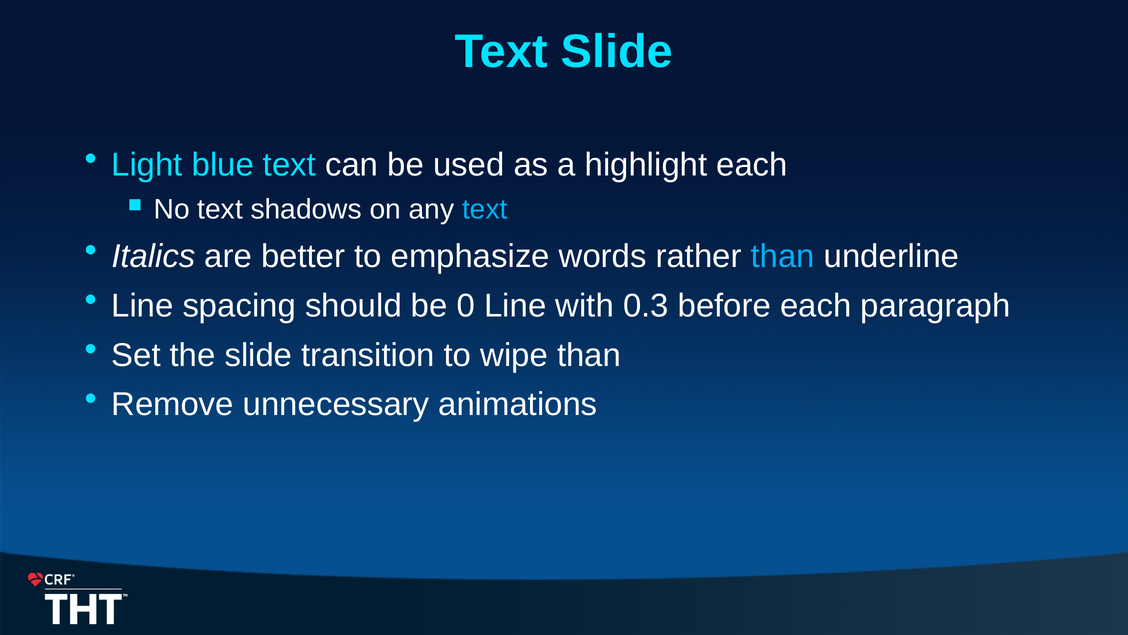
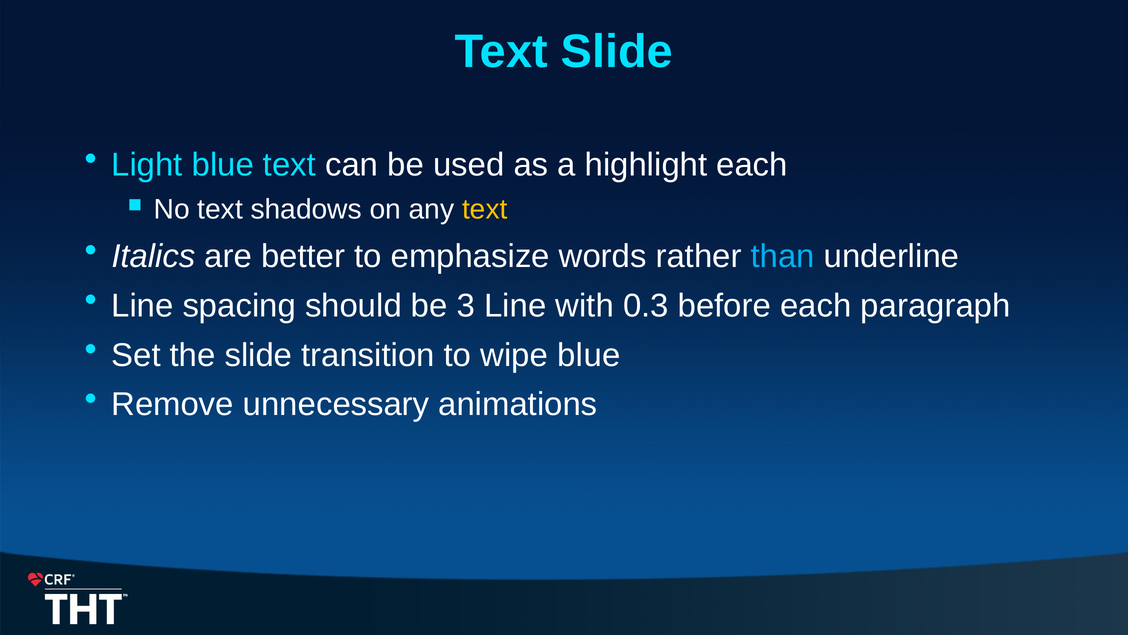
text colour: light blue -> yellow (485, 209)
0: 0 -> 3 (466, 306)
wipe than: than -> blue (589, 355)
